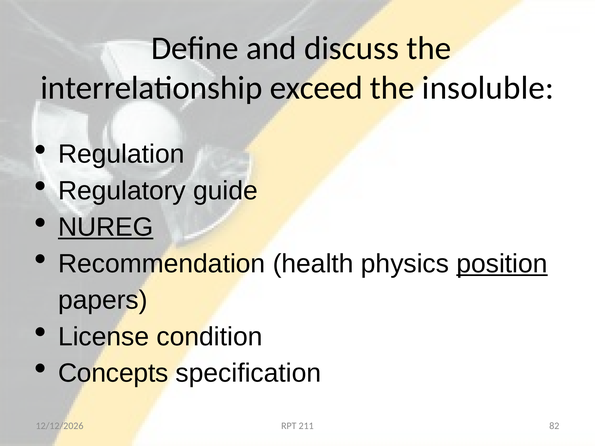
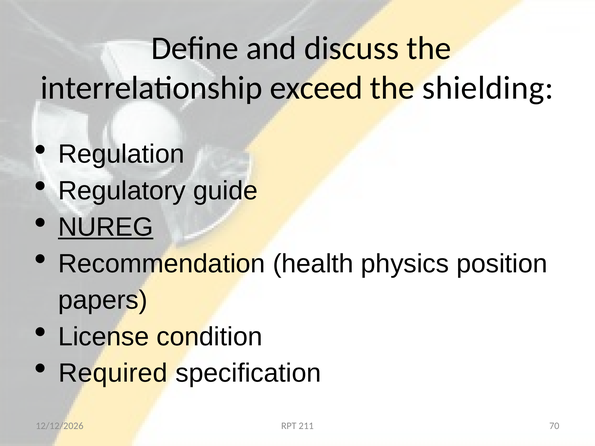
insoluble: insoluble -> shielding (488, 88)
position underline: present -> none (502, 264)
Concepts: Concepts -> Required (113, 373)
82: 82 -> 70 (554, 426)
